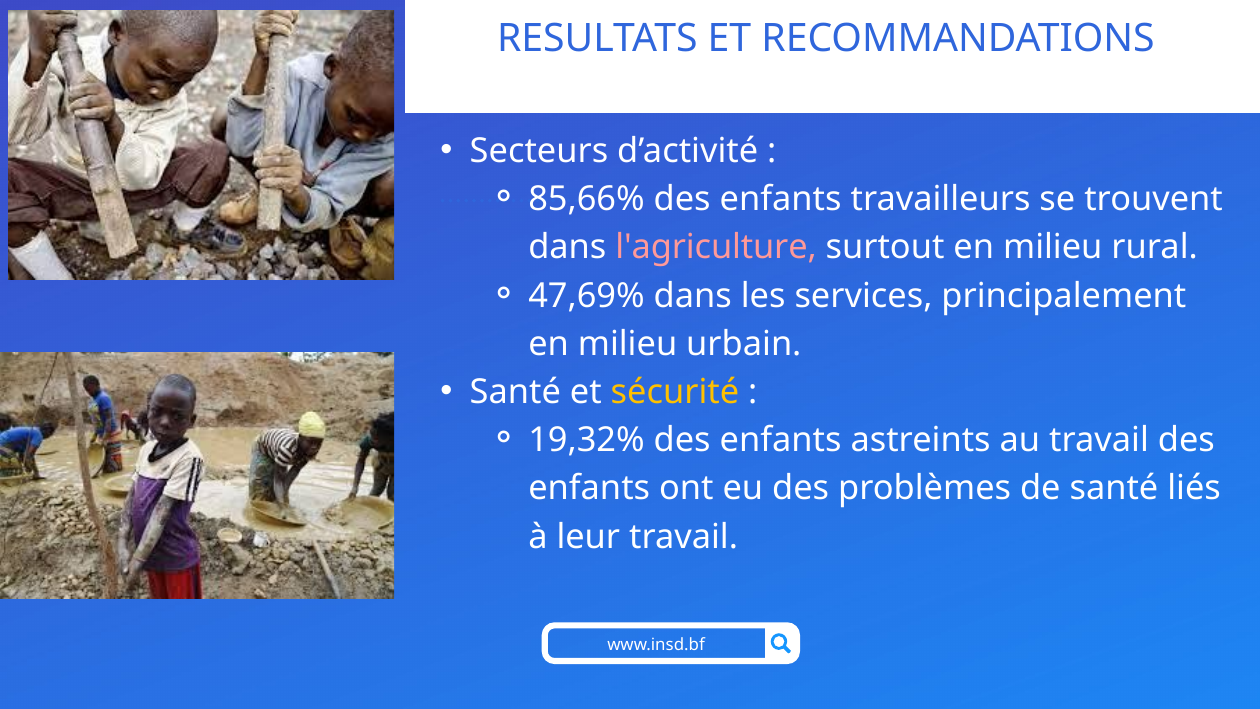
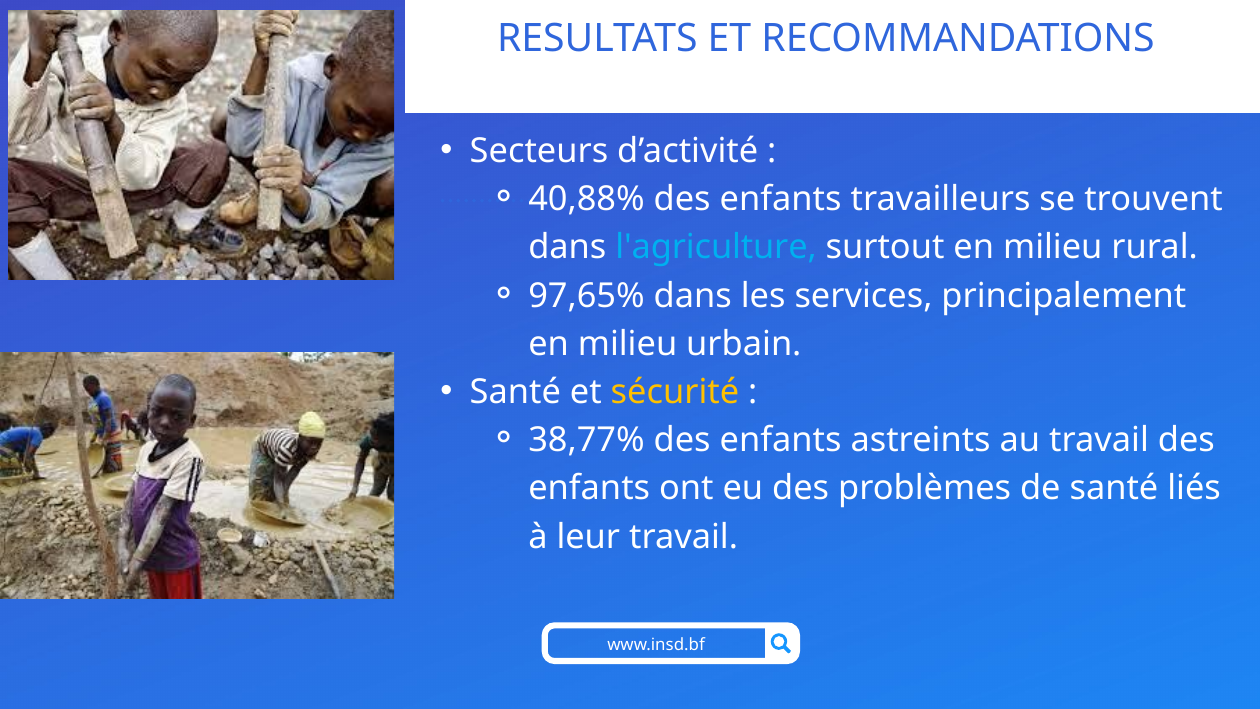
85,66%: 85,66% -> 40,88% (586, 199)
l'agriculture colour: pink -> light blue (716, 247)
47,69%: 47,69% -> 97,65% (586, 296)
19,32%: 19,32% -> 38,77% (586, 440)
